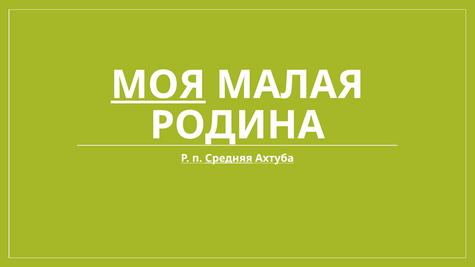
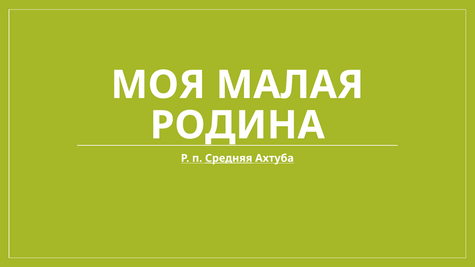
МОЯ underline: present -> none (158, 85)
